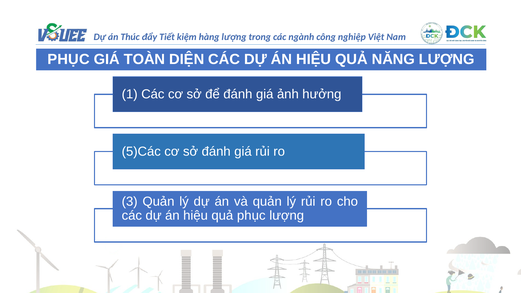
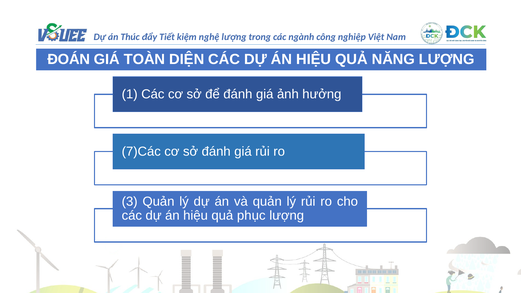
hàng: hàng -> nghệ (209, 37)
PHỤC: PHỤC -> ĐOÁN (69, 59)
5)Các: 5)Các -> 7)Các (141, 151)
